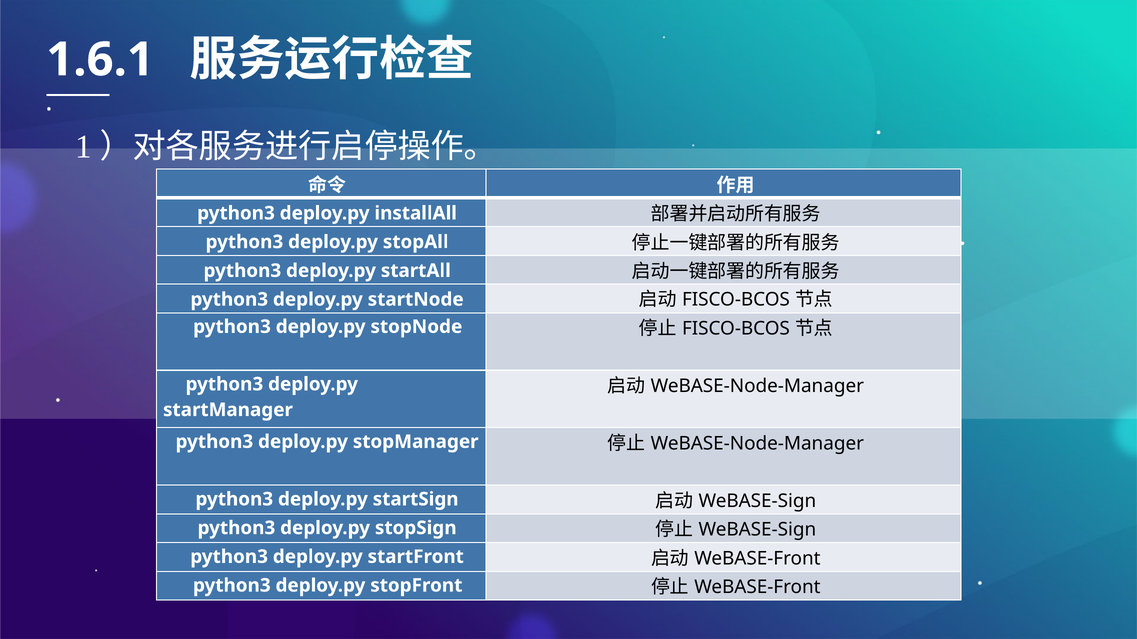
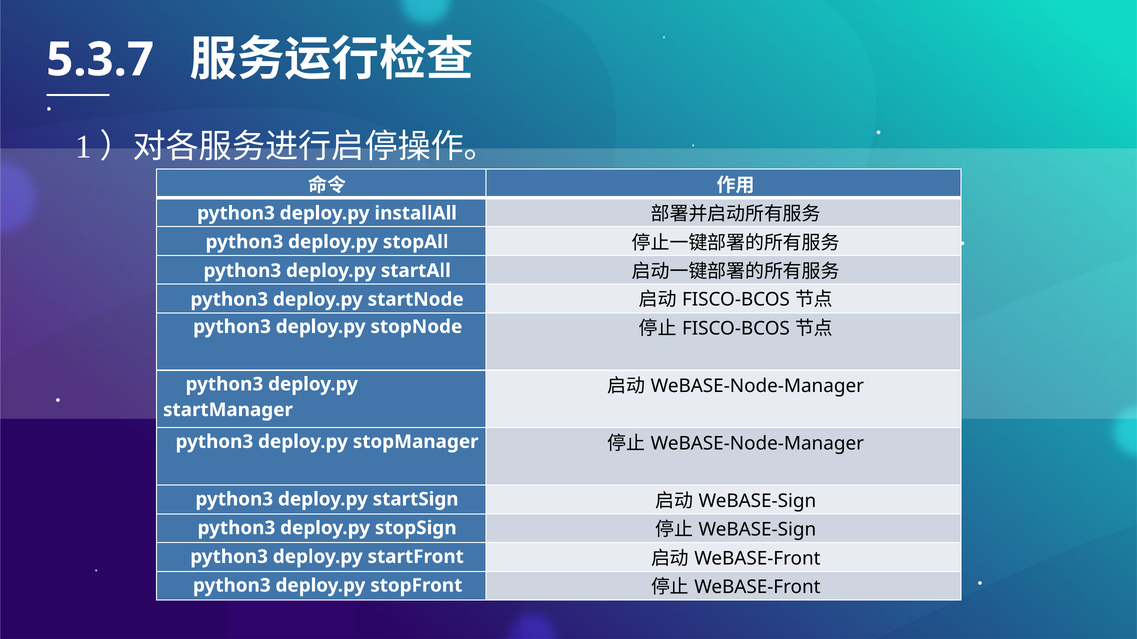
1.6.1: 1.6.1 -> 5.3.7 (100, 60)
